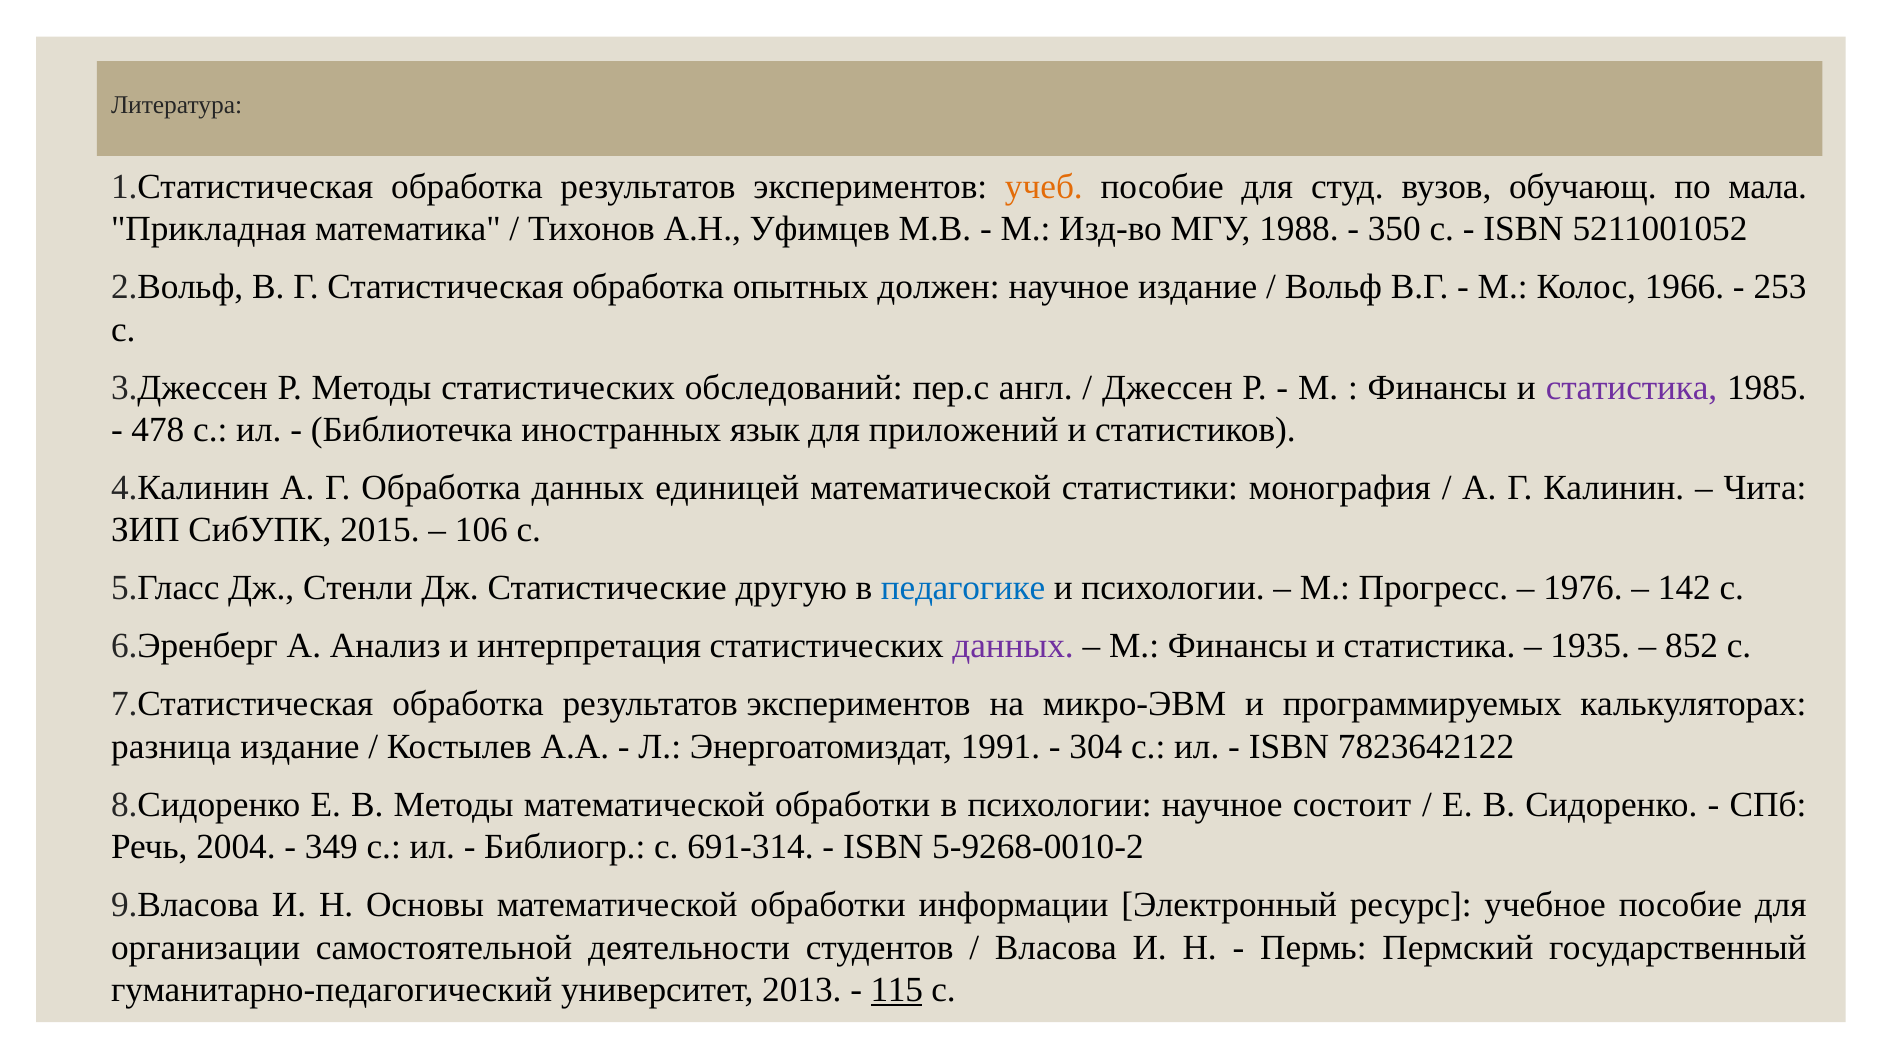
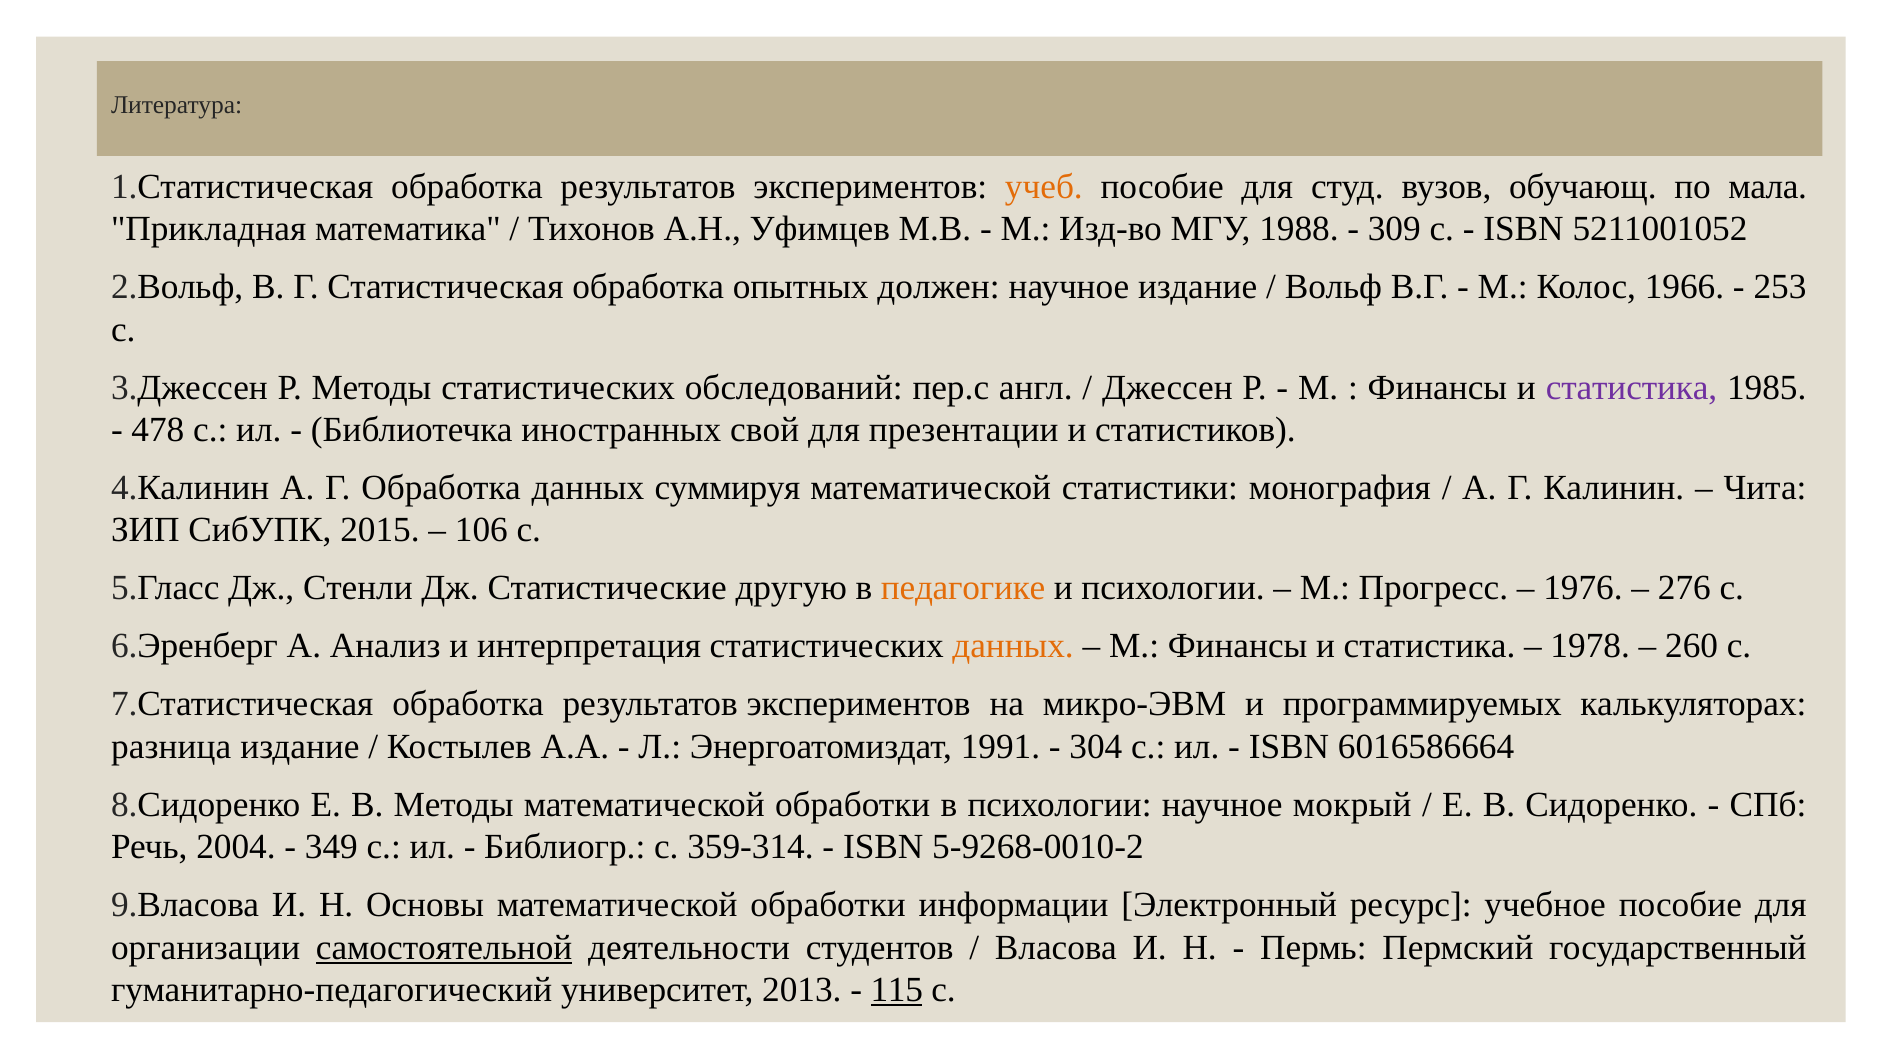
350: 350 -> 309 (1394, 229)
язык: язык -> свой (765, 430)
приложений: приложений -> презентации (964, 430)
единицей: единицей -> суммируя (727, 488)
педагогике colour: blue -> orange (963, 588)
142: 142 -> 276 (1684, 588)
данных colour: purple -> orange (1013, 646)
1935: 1935 -> 1978 (1590, 646)
852: 852 -> 260 (1692, 646)
7823642122: 7823642122 -> 6016586664 (1426, 746)
состоит: состоит -> мокрый (1352, 804)
691-314: 691-314 -> 359-314 (750, 847)
самостоятельной underline: none -> present (444, 947)
